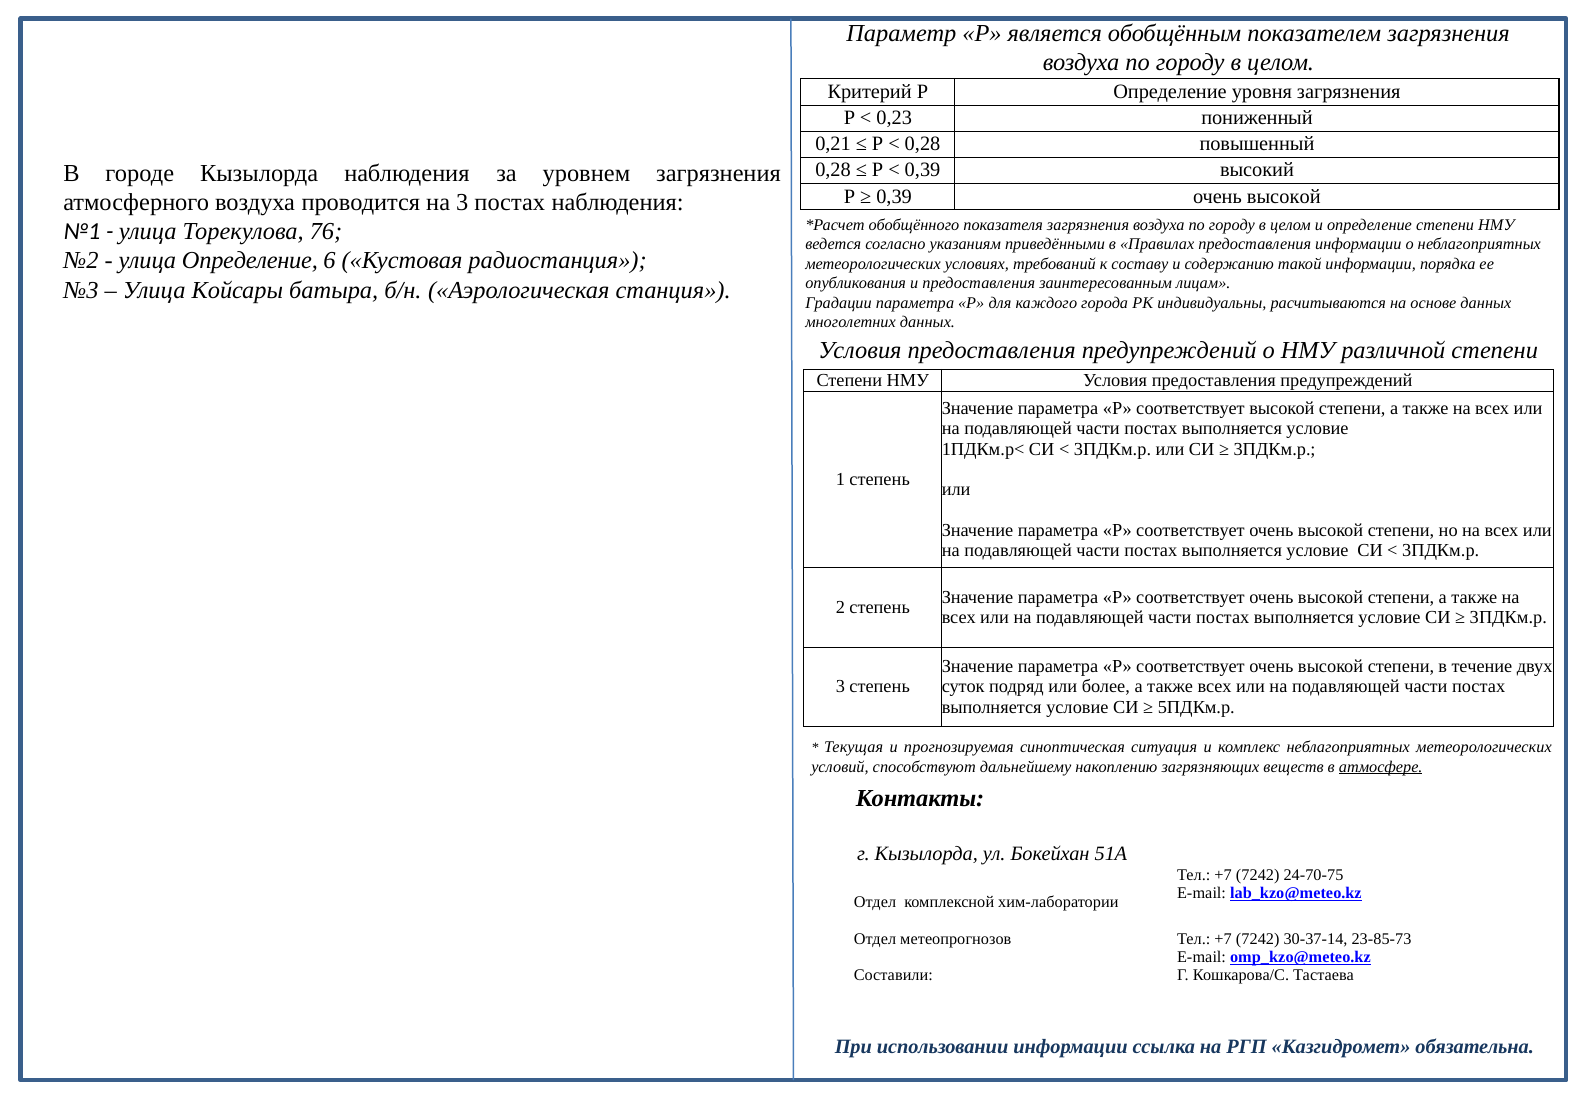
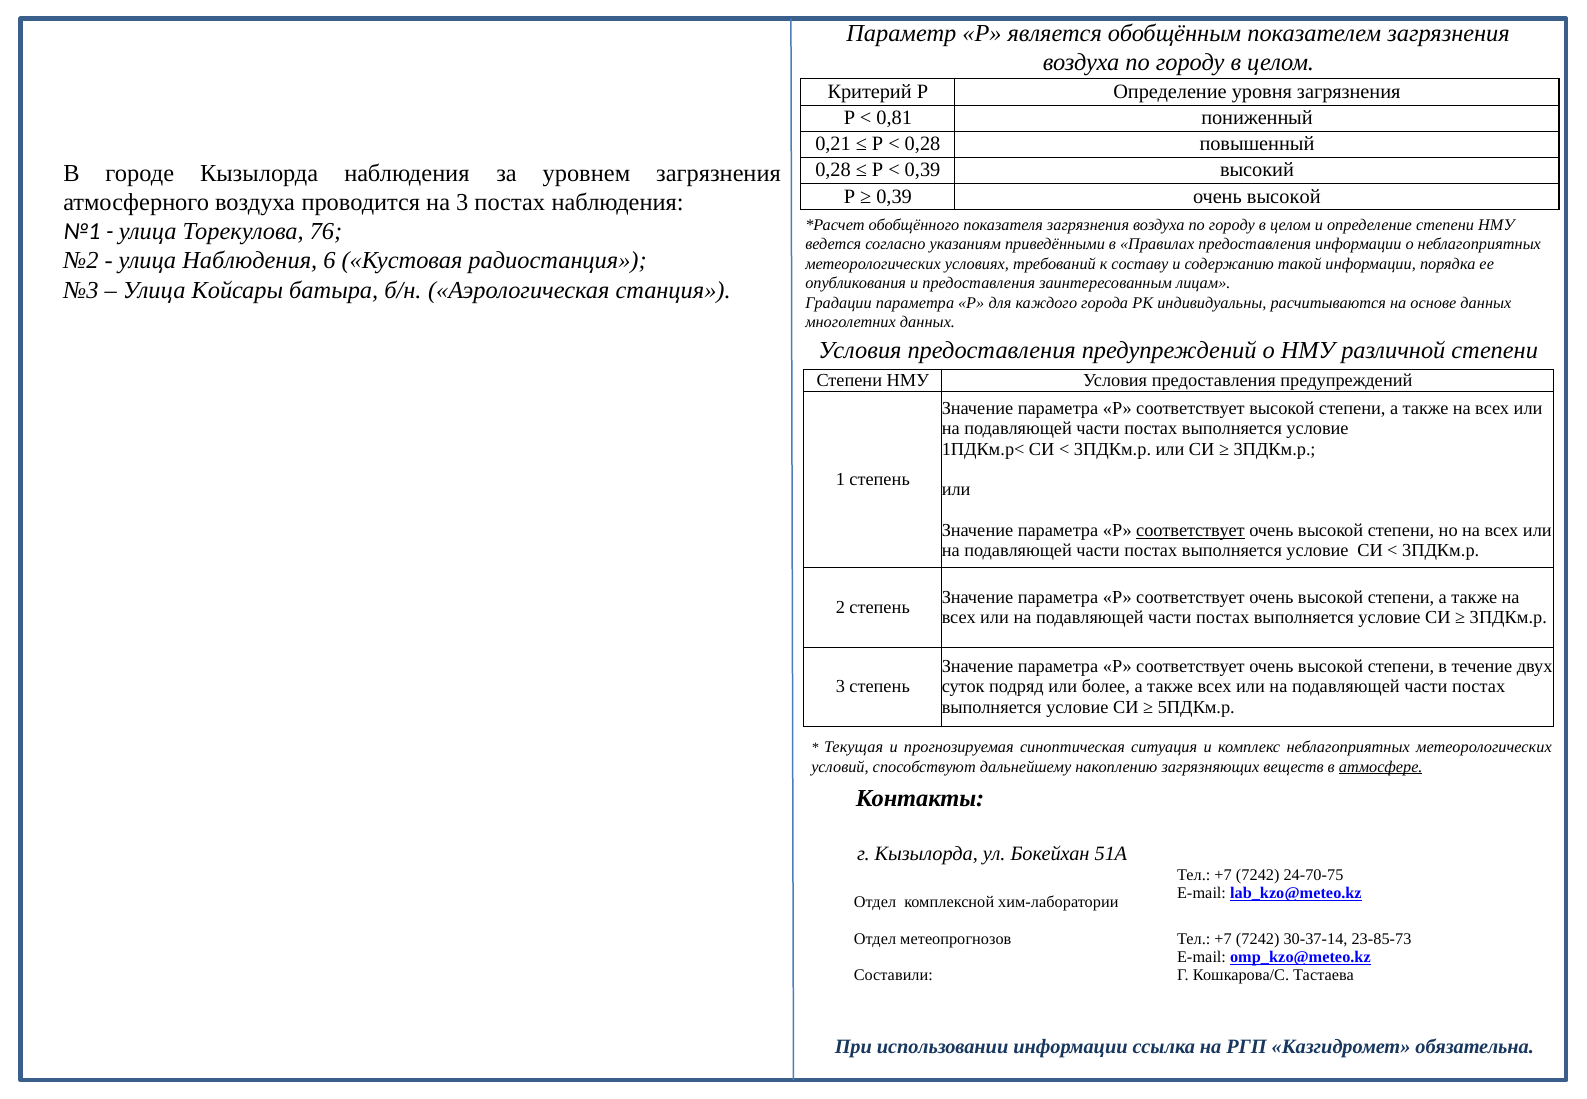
0,23: 0,23 -> 0,81 (894, 118)
улица Определение: Определение -> Наблюдения (250, 261)
соответствует underline: none -> present (1191, 530)
